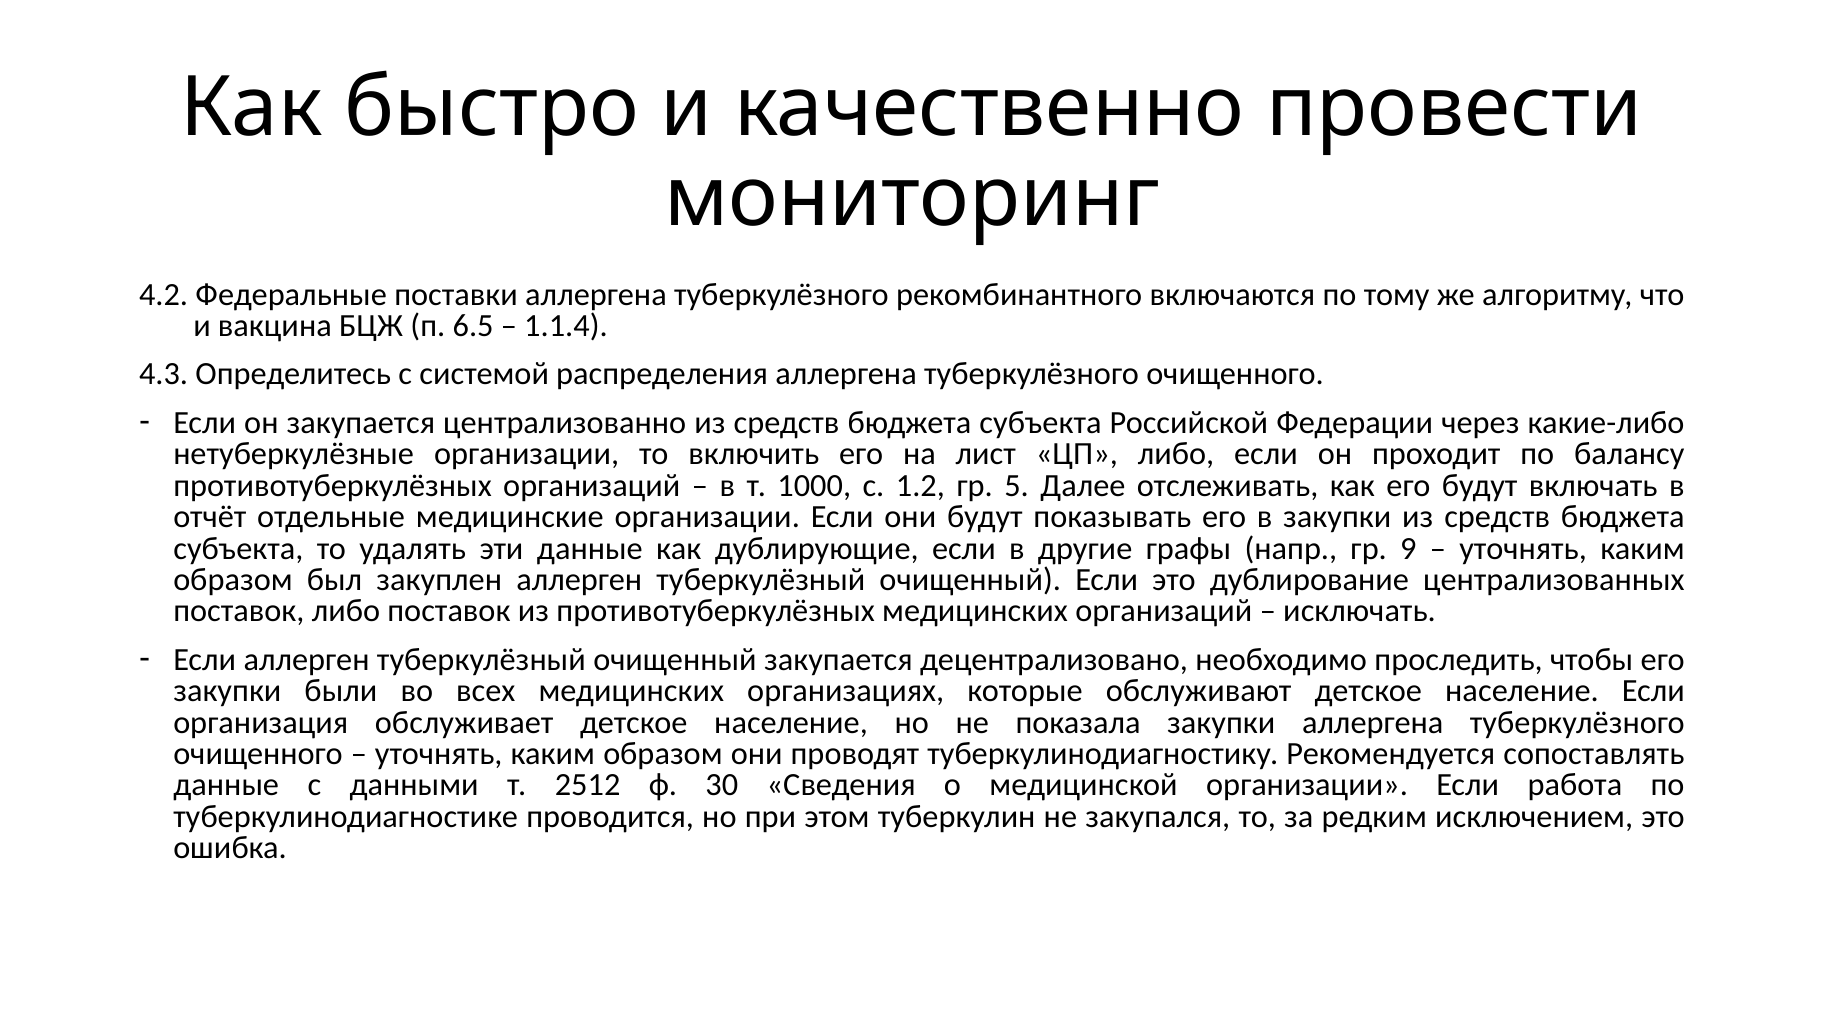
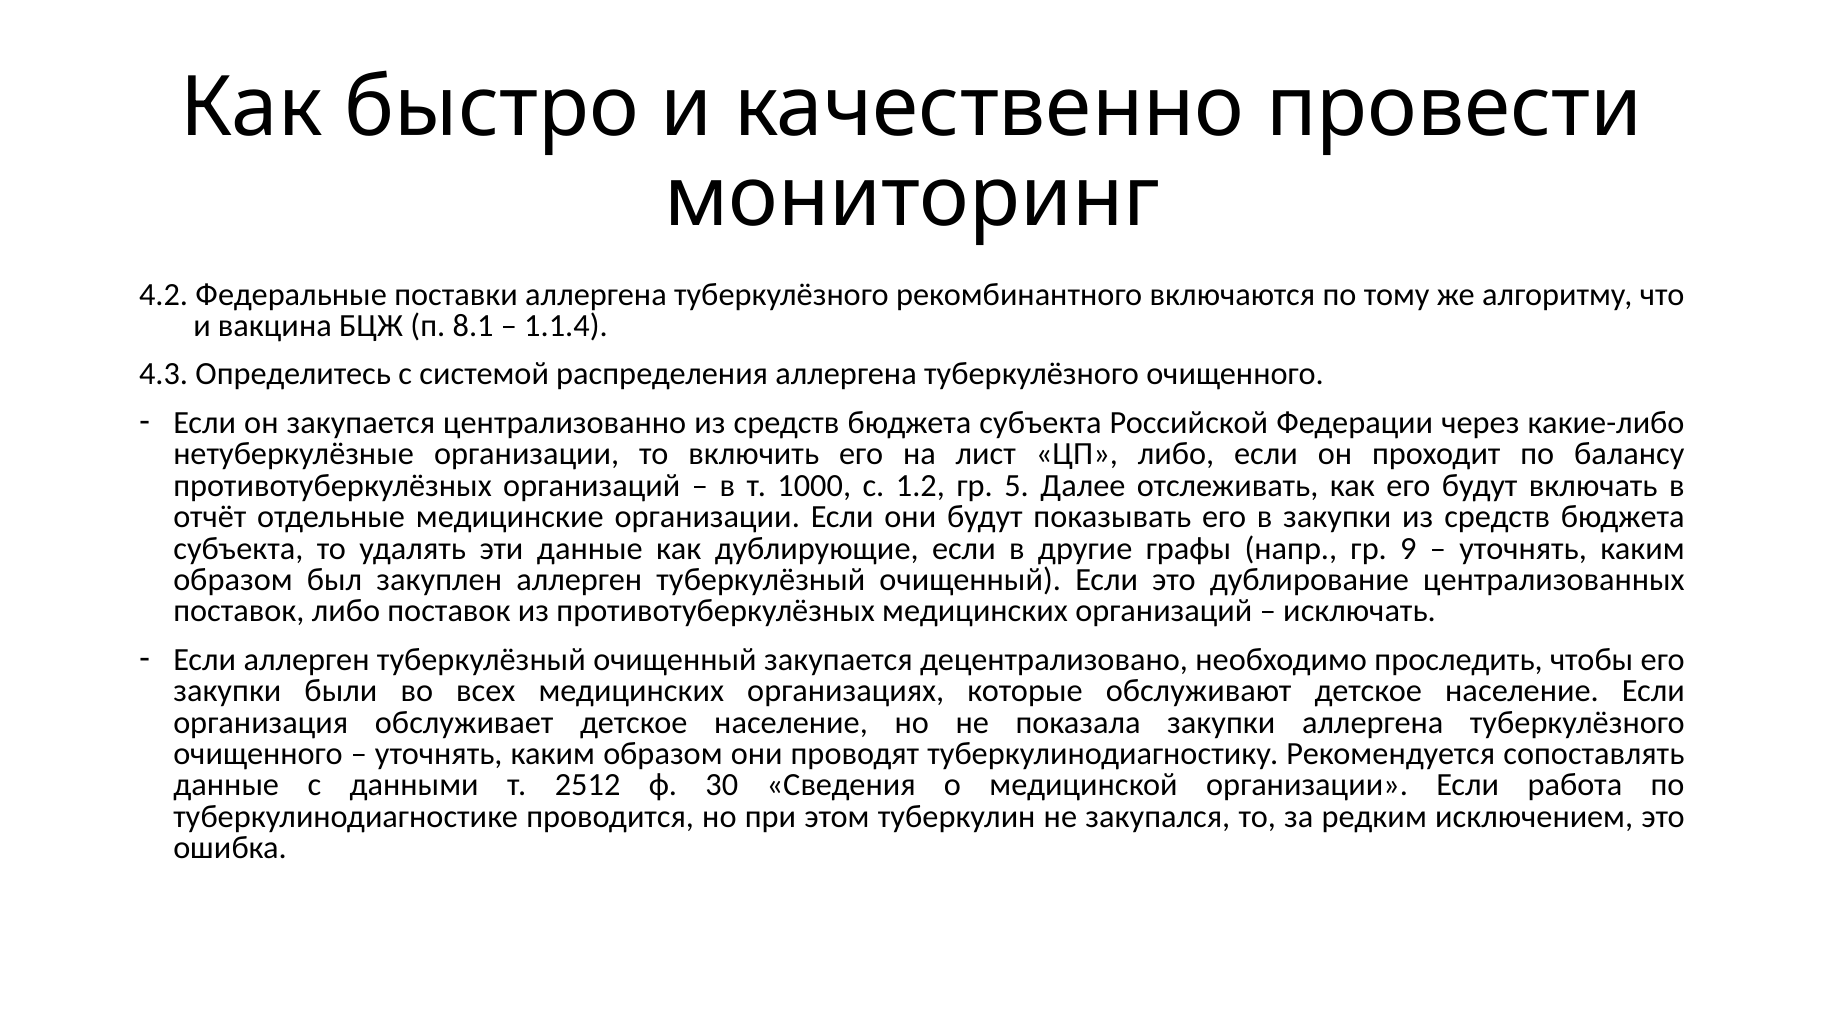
6.5: 6.5 -> 8.1 (473, 326)
